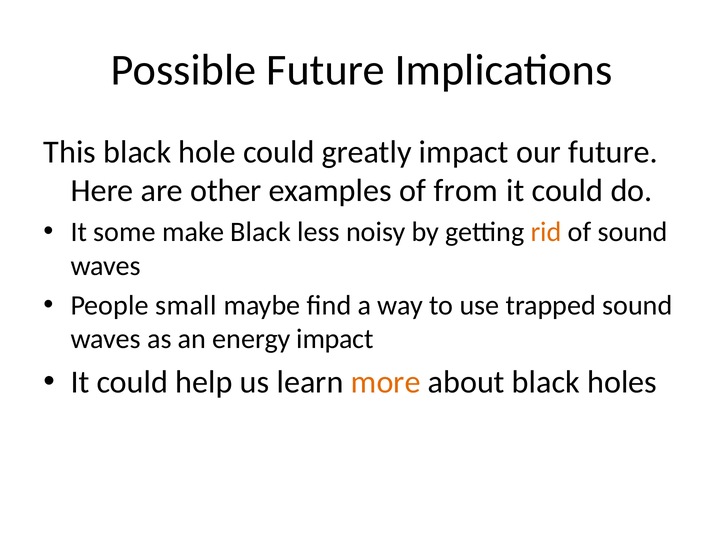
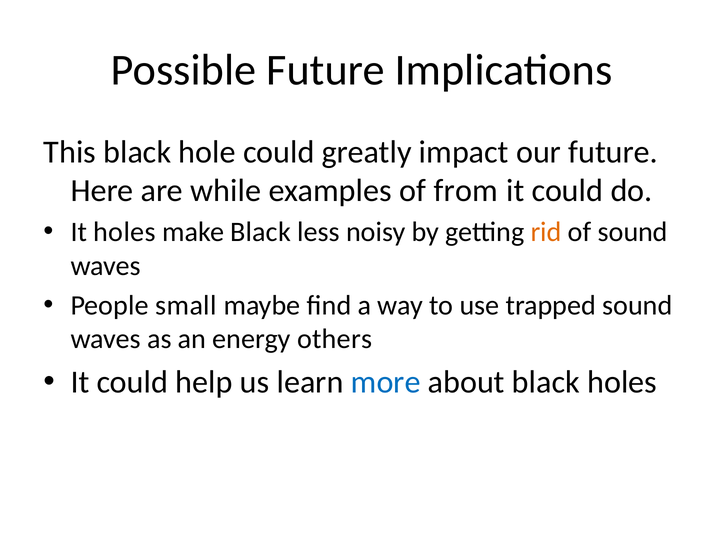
other: other -> while (226, 191)
It some: some -> holes (124, 232)
energy impact: impact -> others (335, 339)
more colour: orange -> blue (386, 382)
